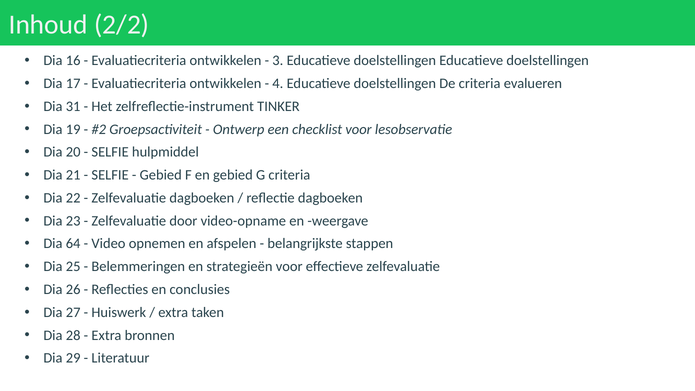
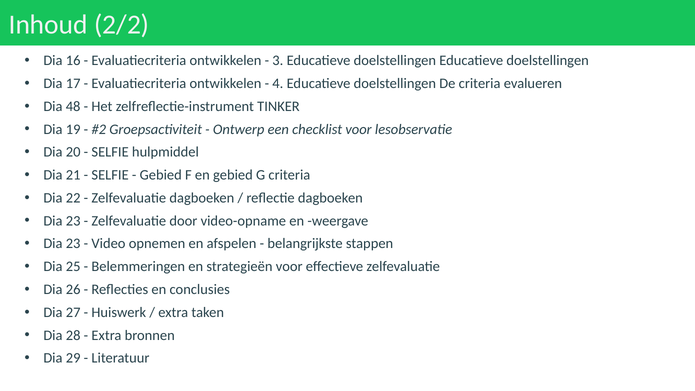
31: 31 -> 48 (73, 106)
64: 64 -> 23 (73, 244)
